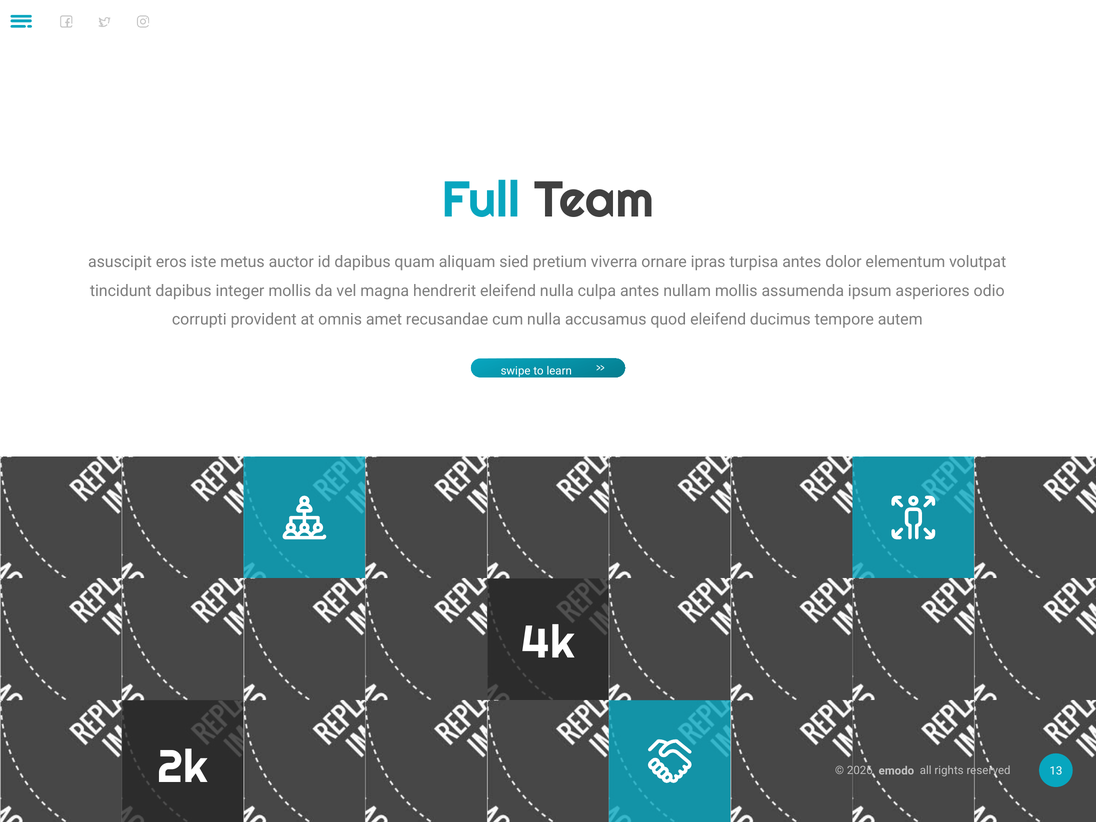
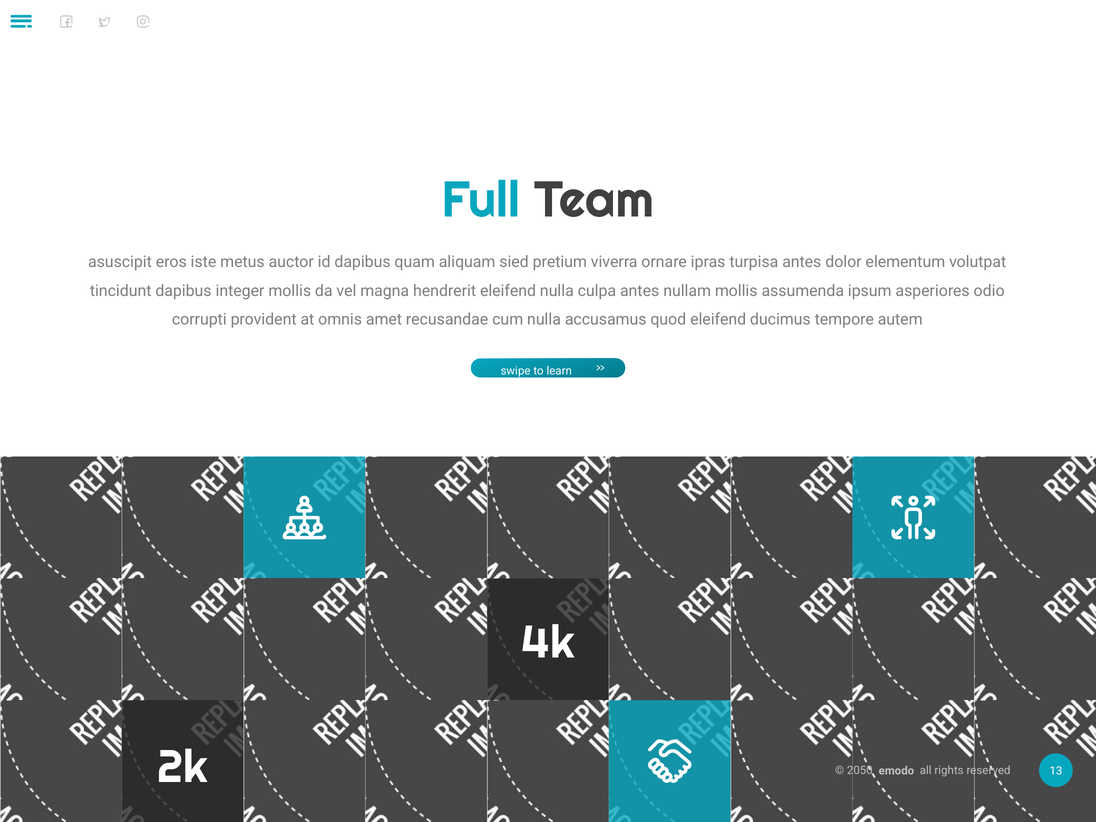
2026: 2026 -> 2050 (860, 771)
